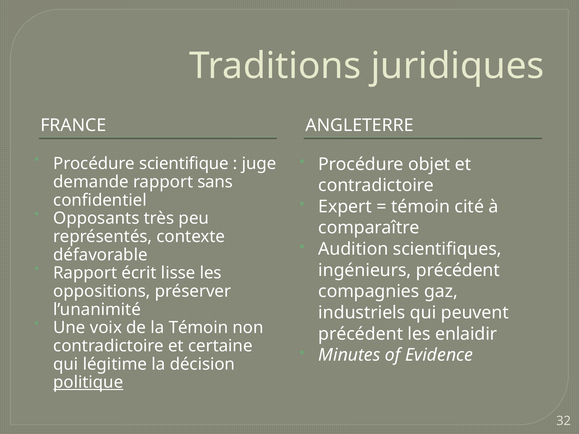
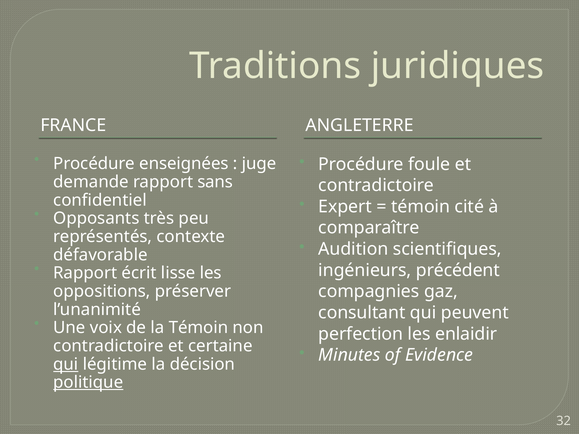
scientifique: scientifique -> enseignées (184, 164)
objet: objet -> foule (429, 164)
industriels: industriels -> consultant (362, 313)
précédent: précédent -> perfection (361, 334)
qui underline: none -> present (66, 364)
